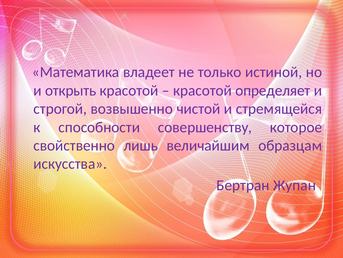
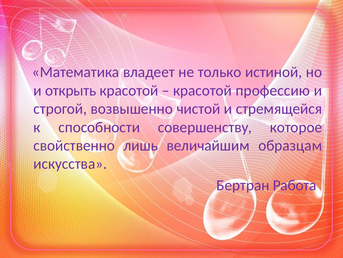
определяет: определяет -> профессию (273, 90)
Жупан: Жупан -> Работа (295, 185)
